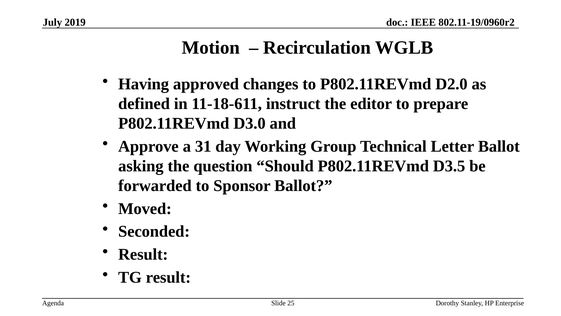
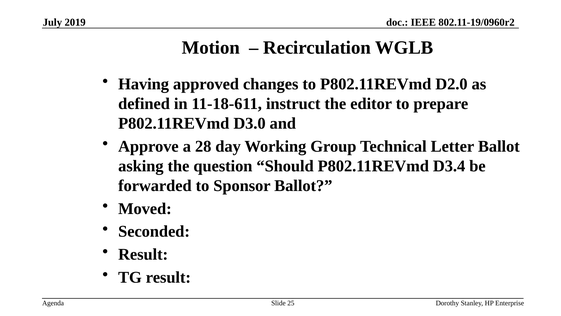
31: 31 -> 28 (203, 146)
D3.5: D3.5 -> D3.4 (449, 166)
